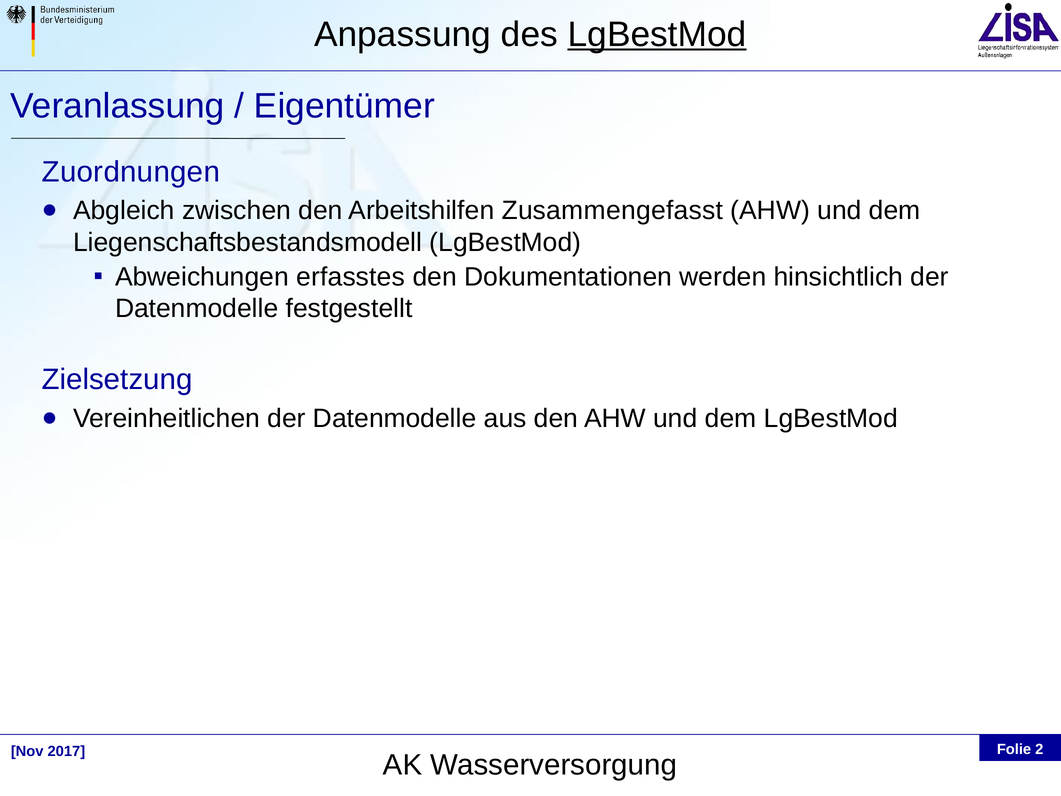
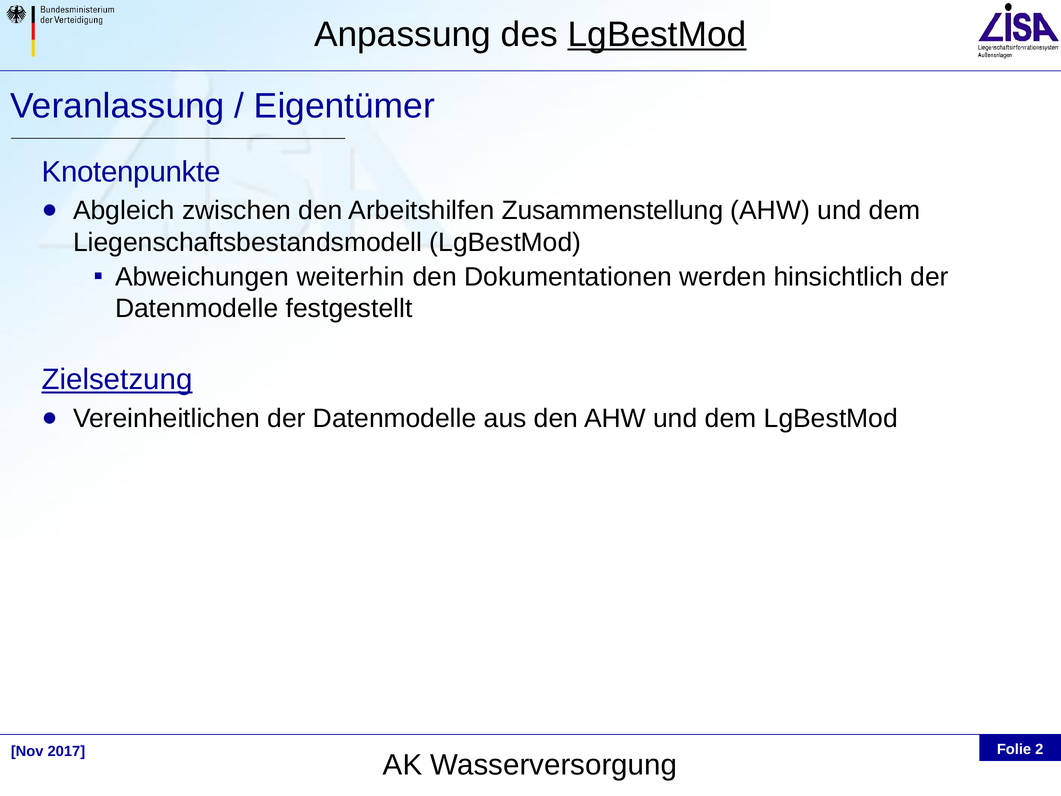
Zuordnungen: Zuordnungen -> Knotenpunkte (131, 172)
Zusammengefasst: Zusammengefasst -> Zusammenstellung (612, 210)
erfasstes: erfasstes -> weiterhin (351, 277)
Zielsetzung underline: none -> present (117, 380)
